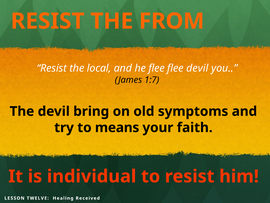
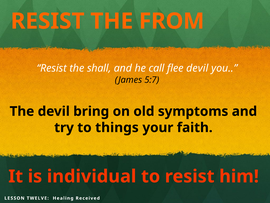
local: local -> shall (99, 68)
he flee: flee -> call (157, 68)
1:7: 1:7 -> 5:7 (152, 80)
means: means -> things (117, 127)
